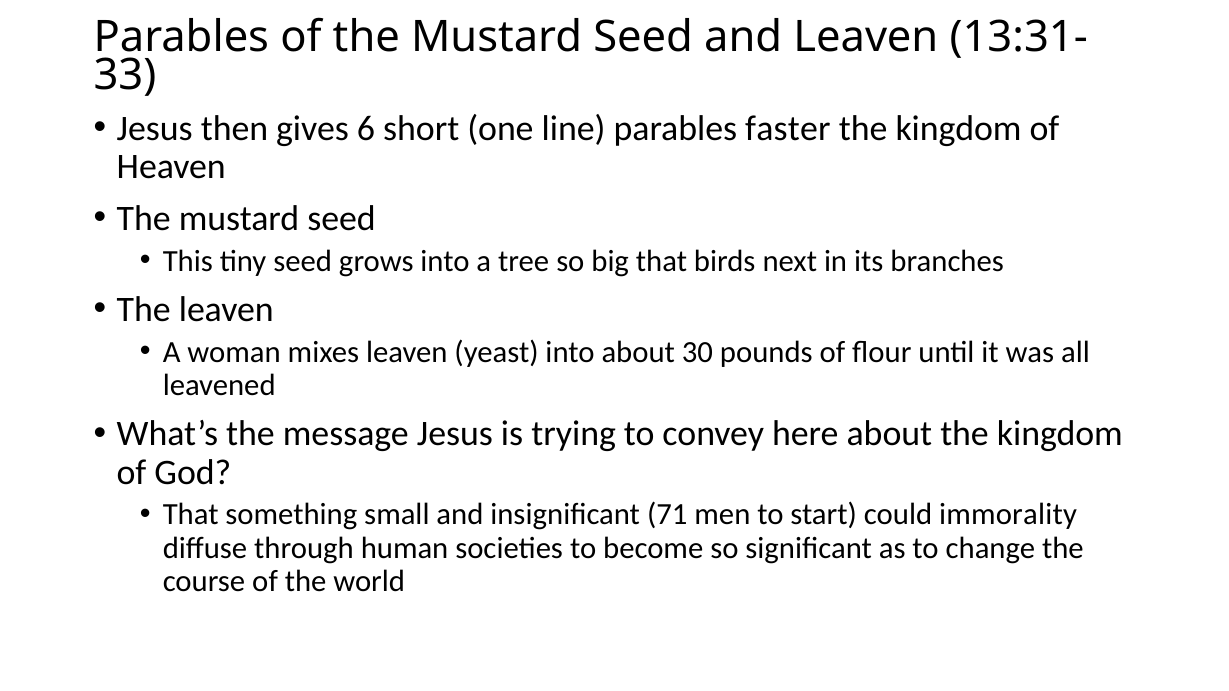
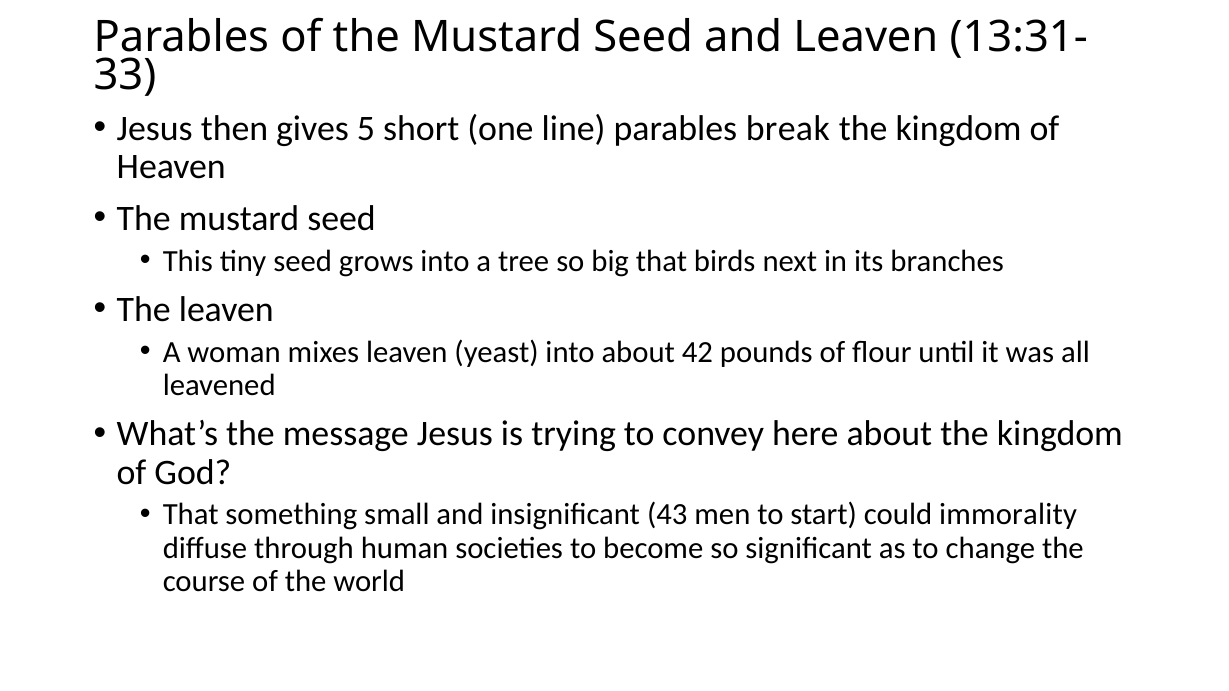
6: 6 -> 5 (366, 128)
faster: faster -> break (788, 128)
30: 30 -> 42 (697, 352)
71: 71 -> 43 (667, 515)
